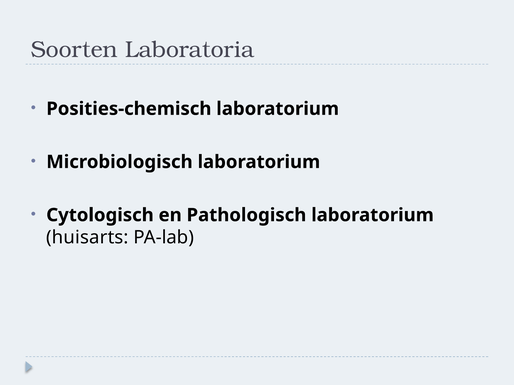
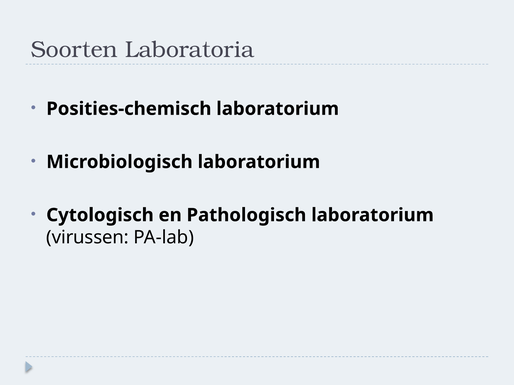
huisarts: huisarts -> virussen (88, 238)
